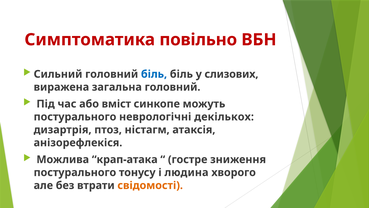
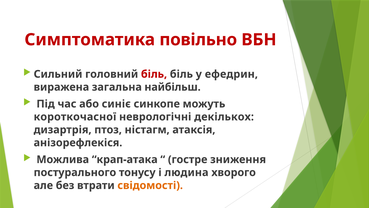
біль colour: blue -> red (154, 74)
слизових: слизових -> ефедрин (231, 74)
загальна головний: головний -> найбільш (173, 87)
вміст: вміст -> синіє (116, 104)
постурального: постурального -> короткочасної (75, 117)
